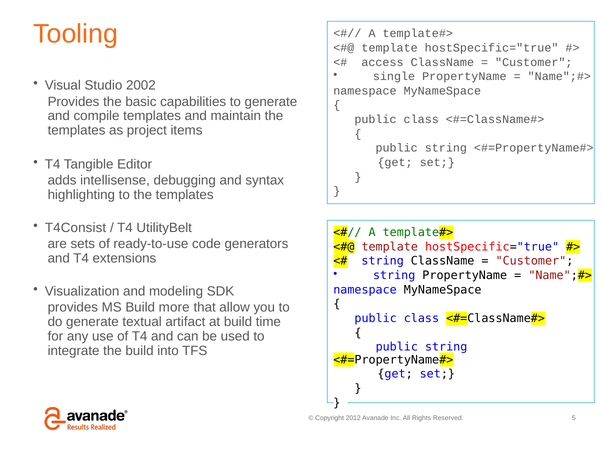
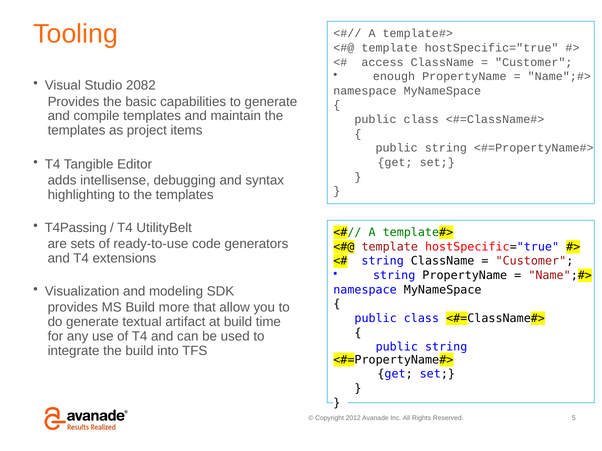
single: single -> enough (394, 77)
2002: 2002 -> 2082 (141, 86)
T4Consist: T4Consist -> T4Passing (76, 228)
